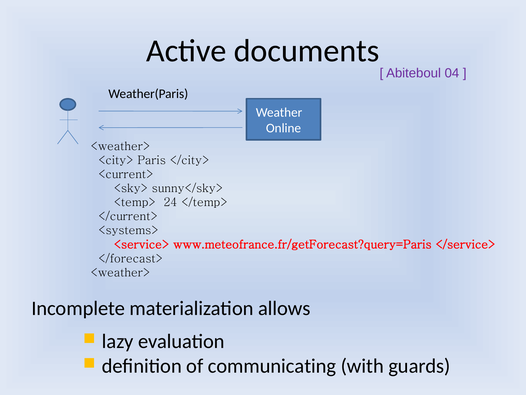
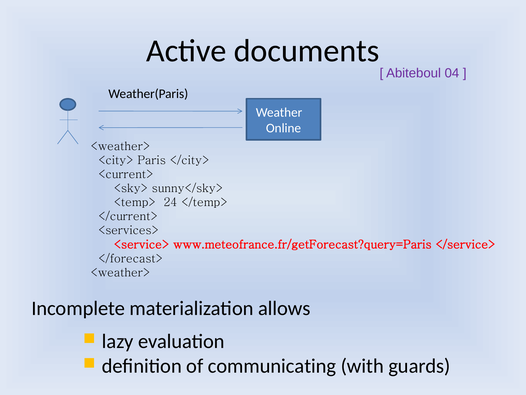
<systems>: <systems> -> <services> (128, 230)
